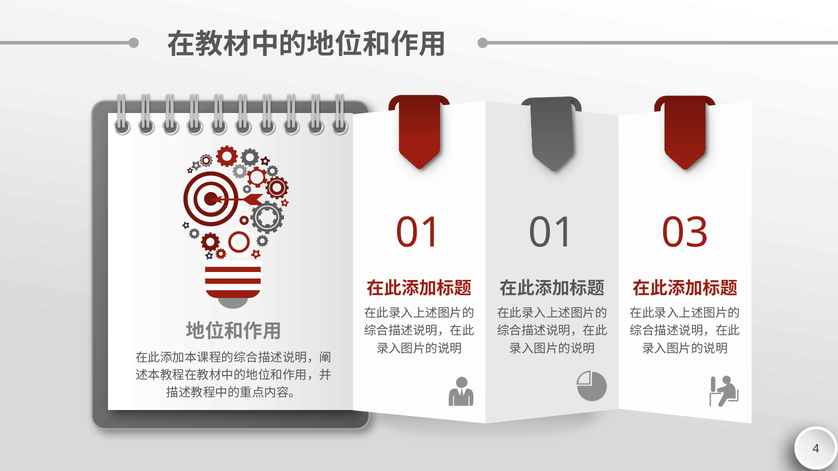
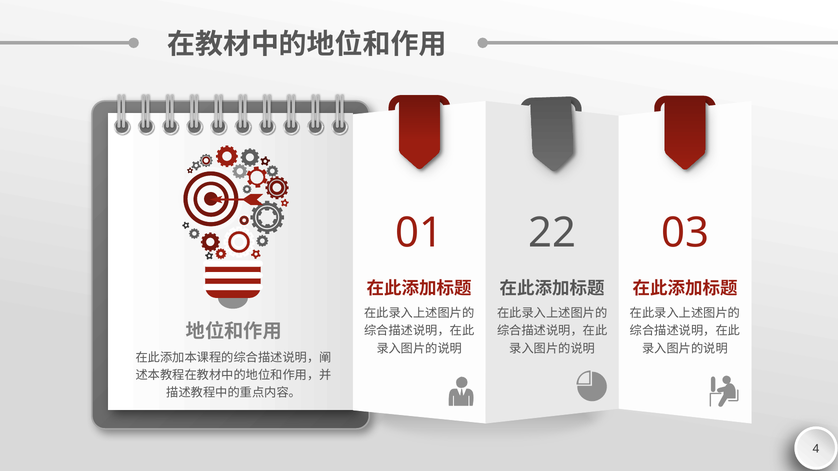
01 01: 01 -> 22 (552, 233)
